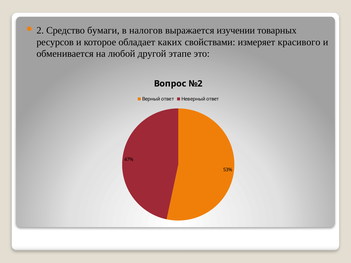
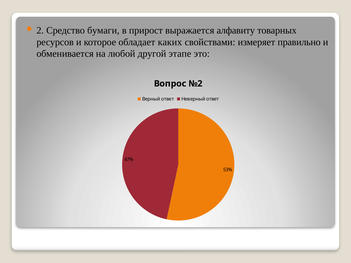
налогов: налогов -> прирост (146, 30)
изучении: изучении -> алфавиту (236, 30)
красивого: красивого -> правильно (299, 42)
